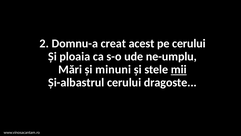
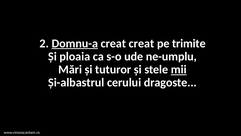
Domnu-a underline: none -> present (75, 43)
creat acest: acest -> creat (142, 43)
pe cerului: cerului -> trimite (189, 43)
minuni: minuni -> tuturor (113, 69)
